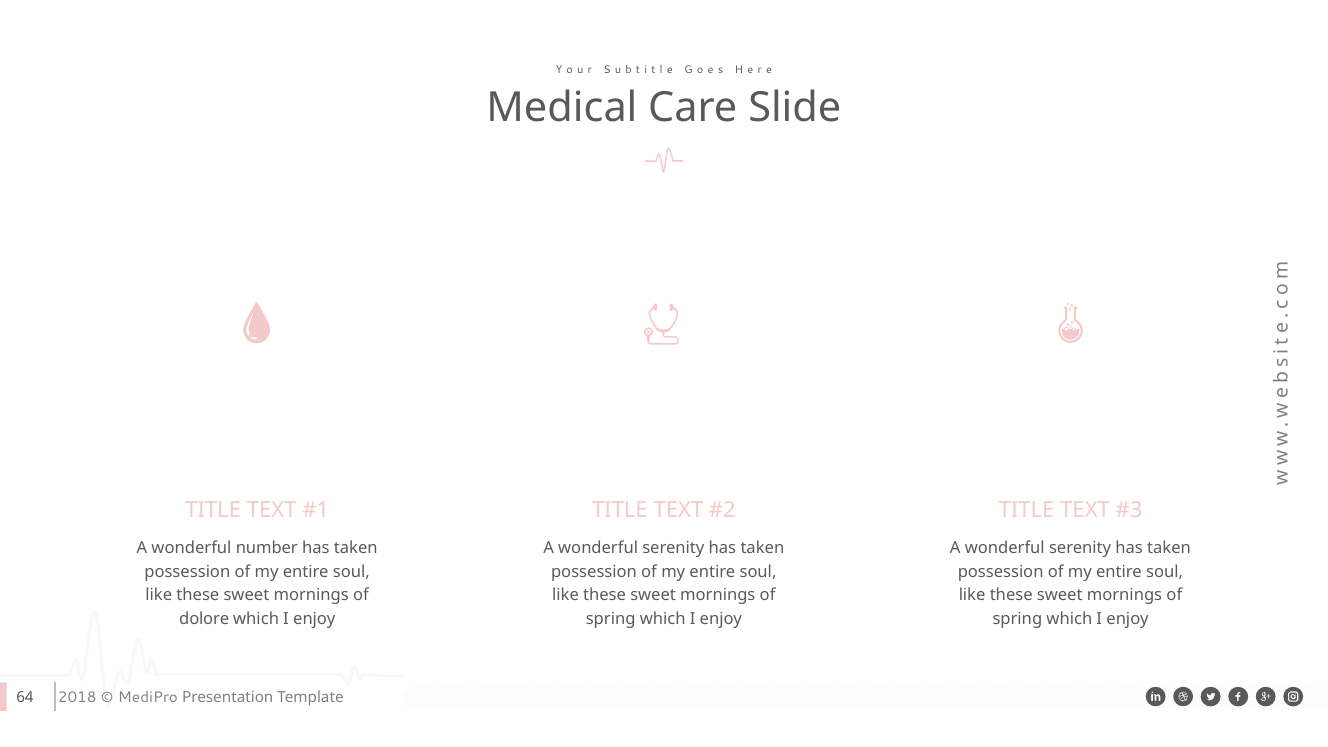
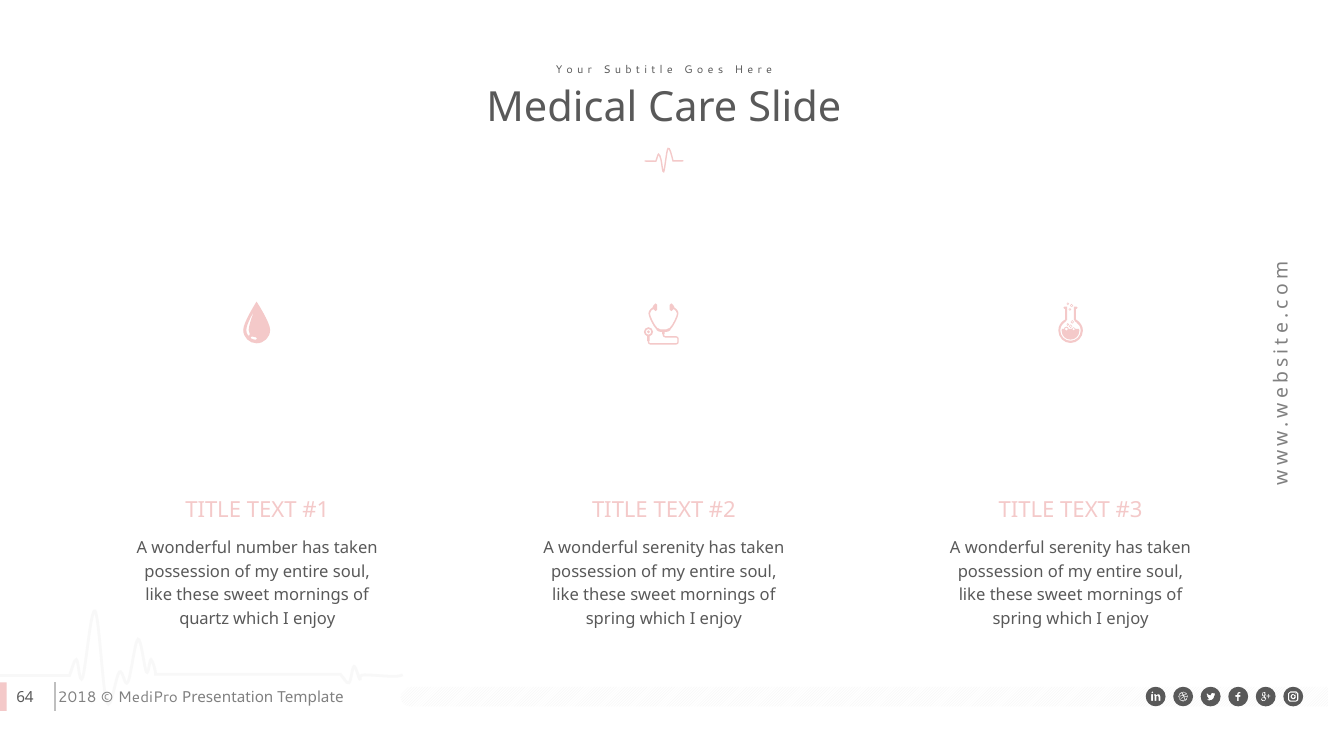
dolore: dolore -> quartz (204, 619)
